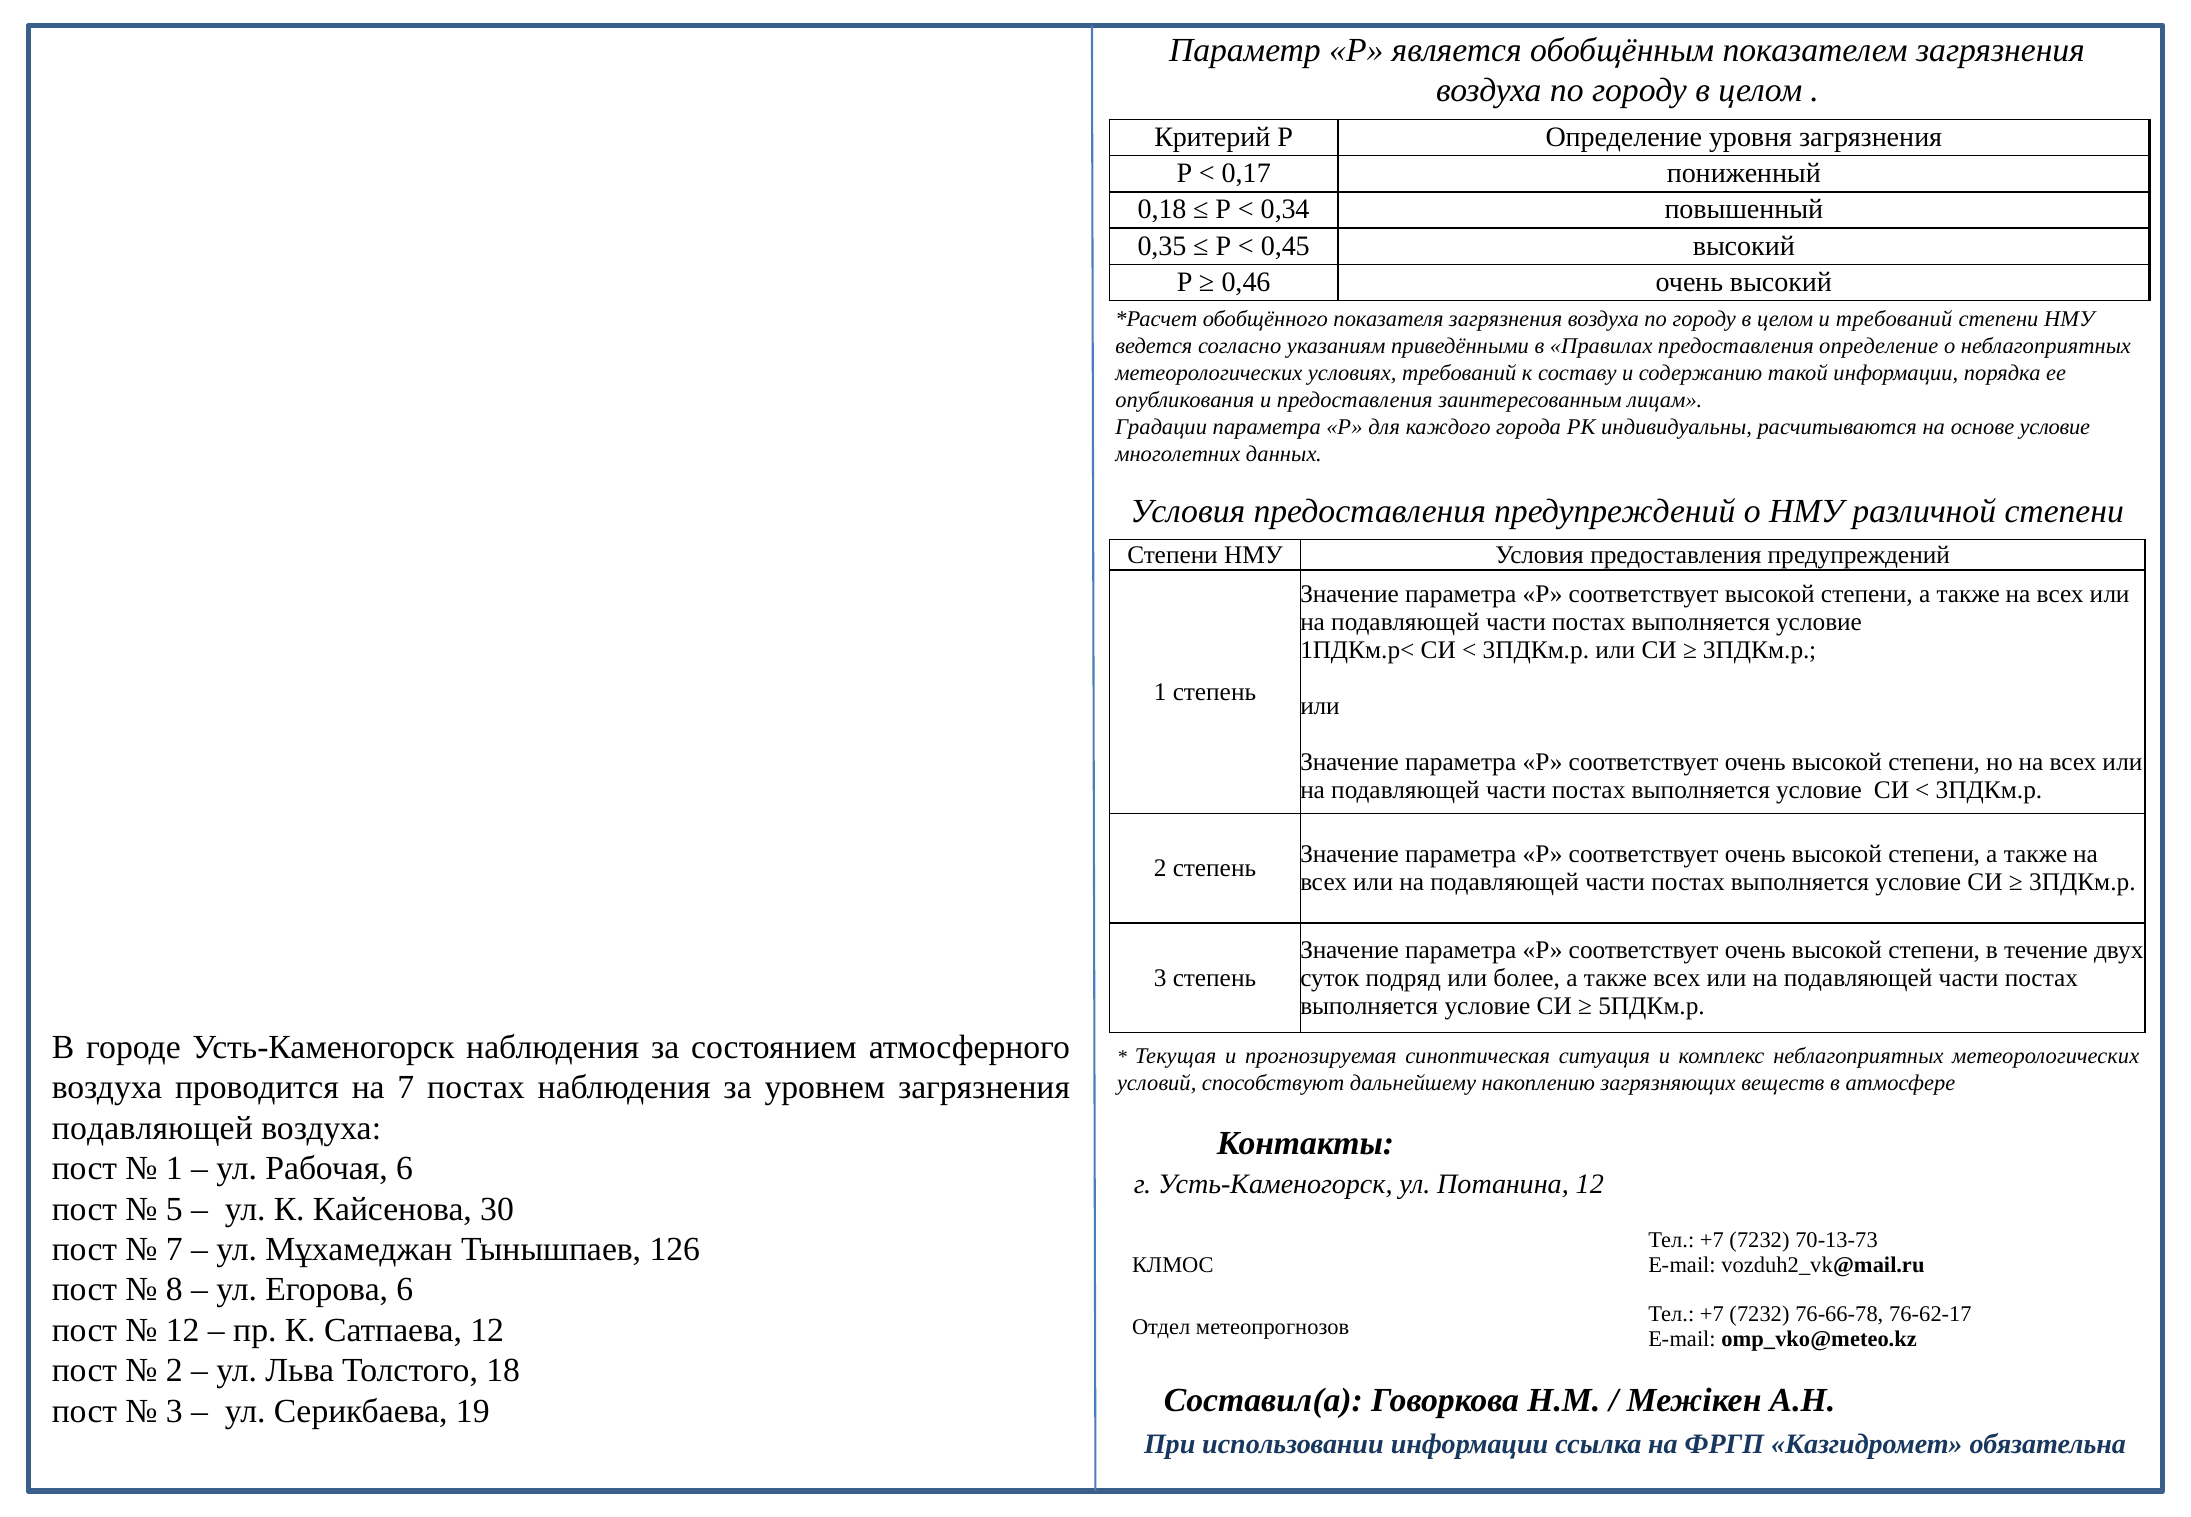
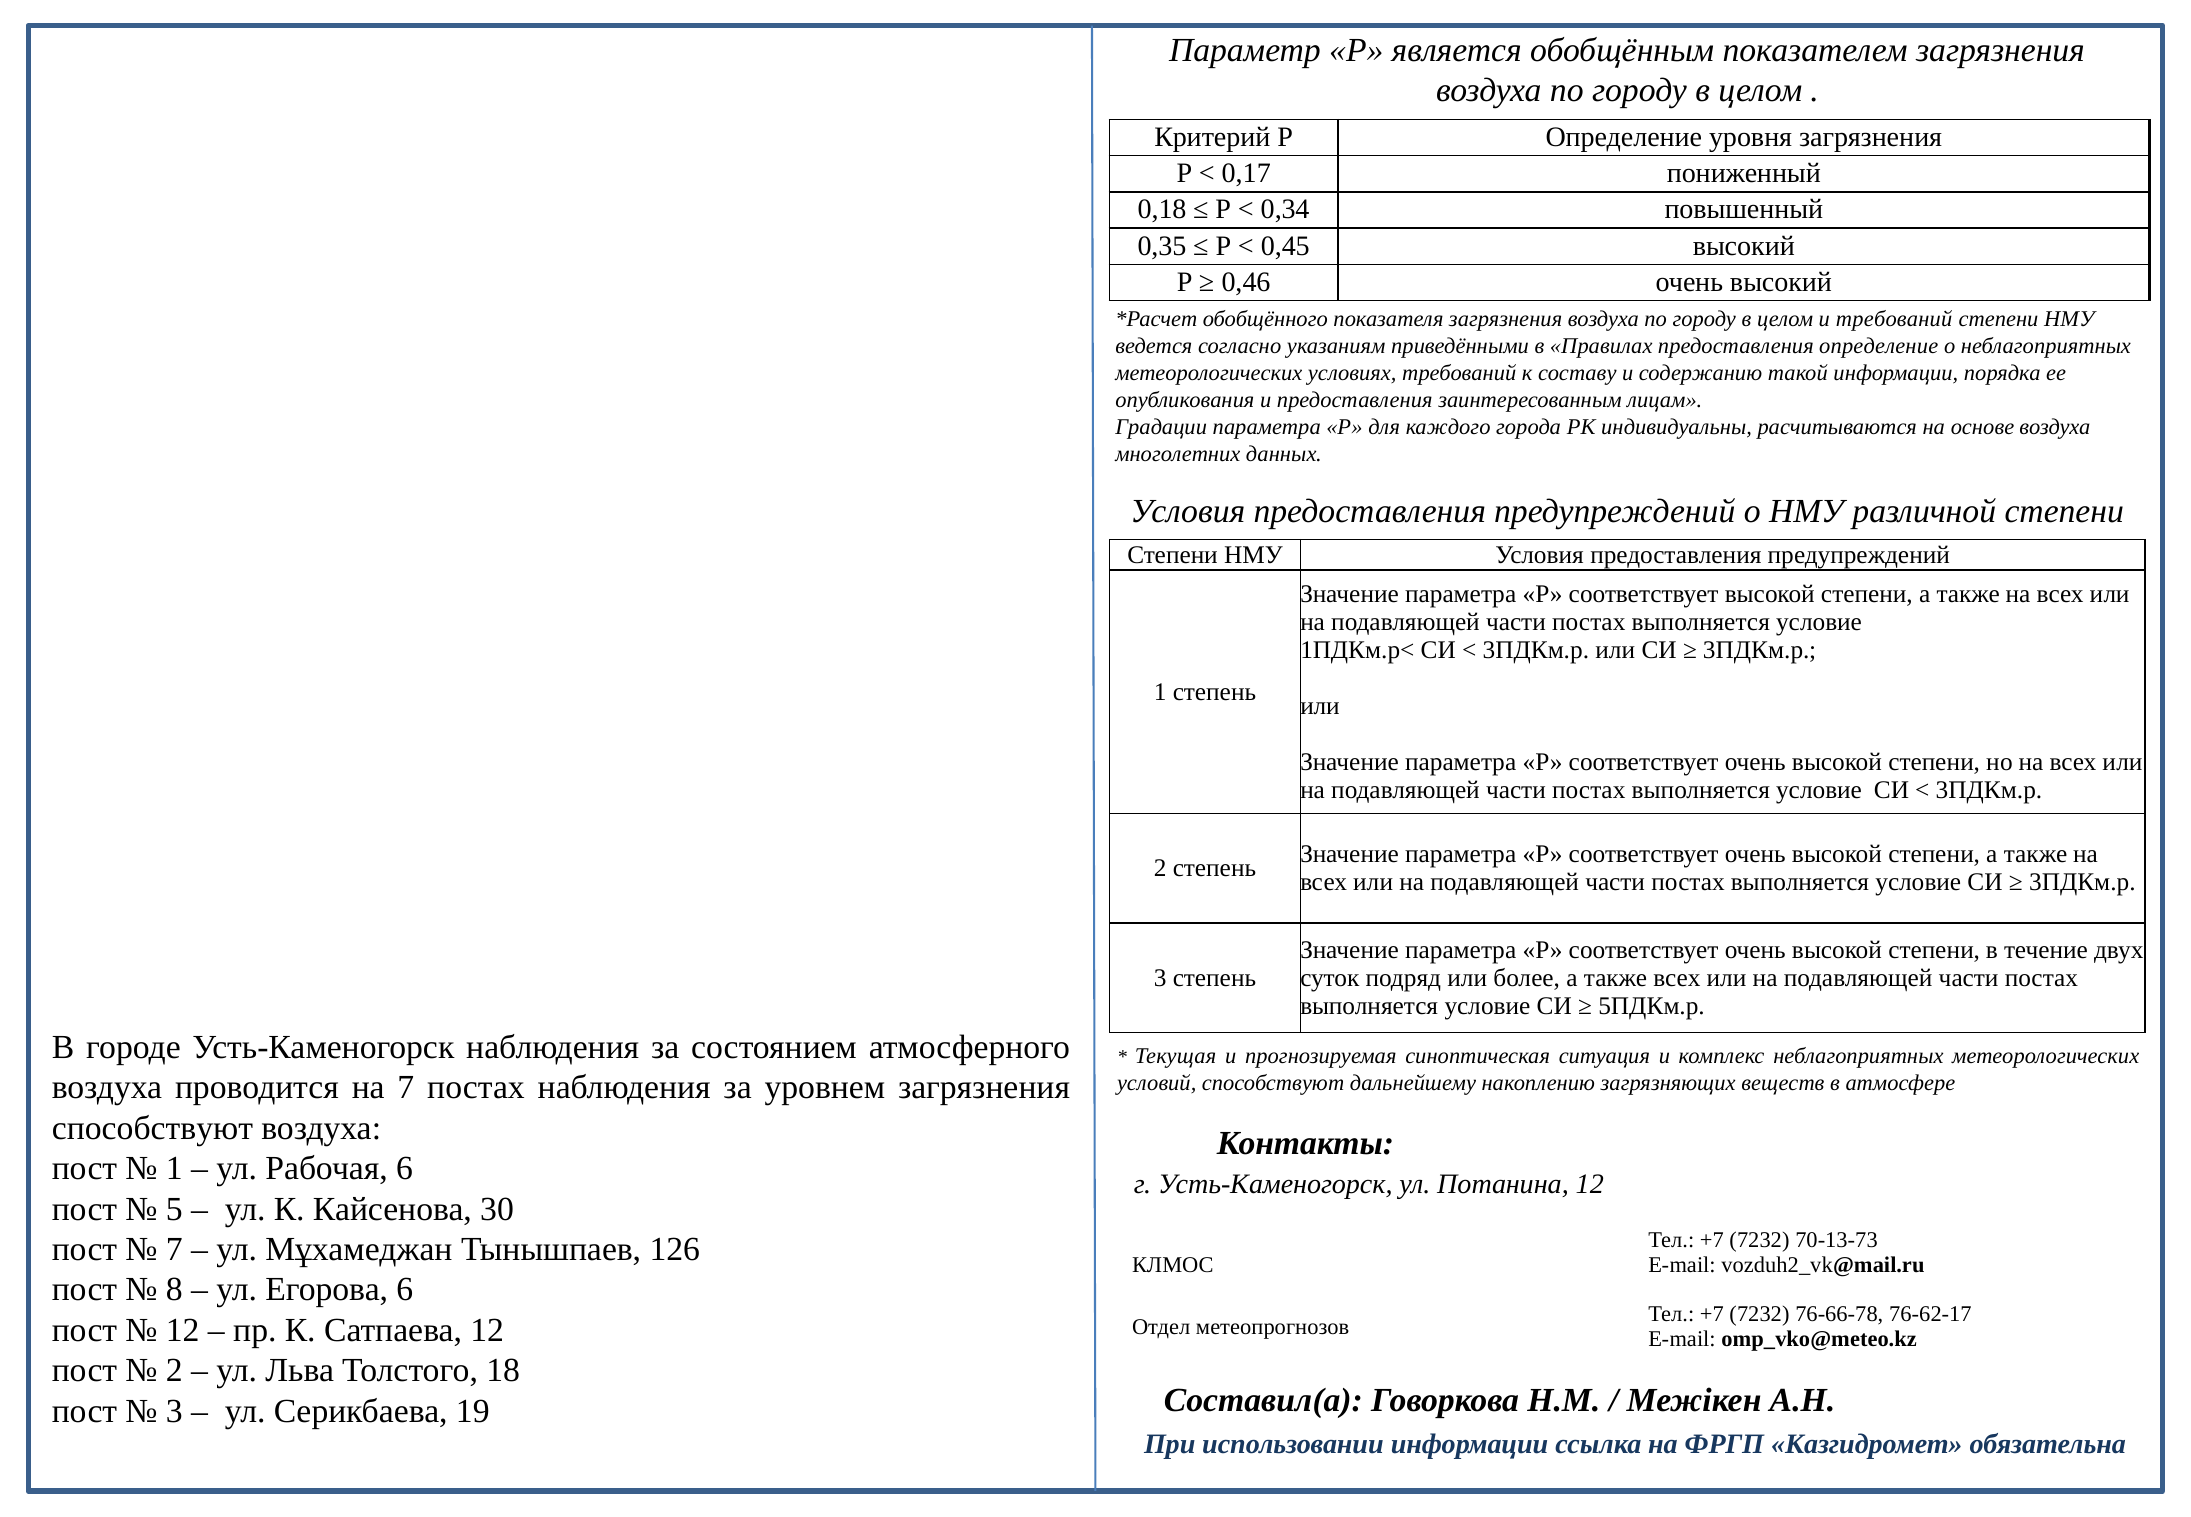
основе условие: условие -> воздуха (2055, 427)
подавляющей: подавляющей -> способствуют (152, 1128)
